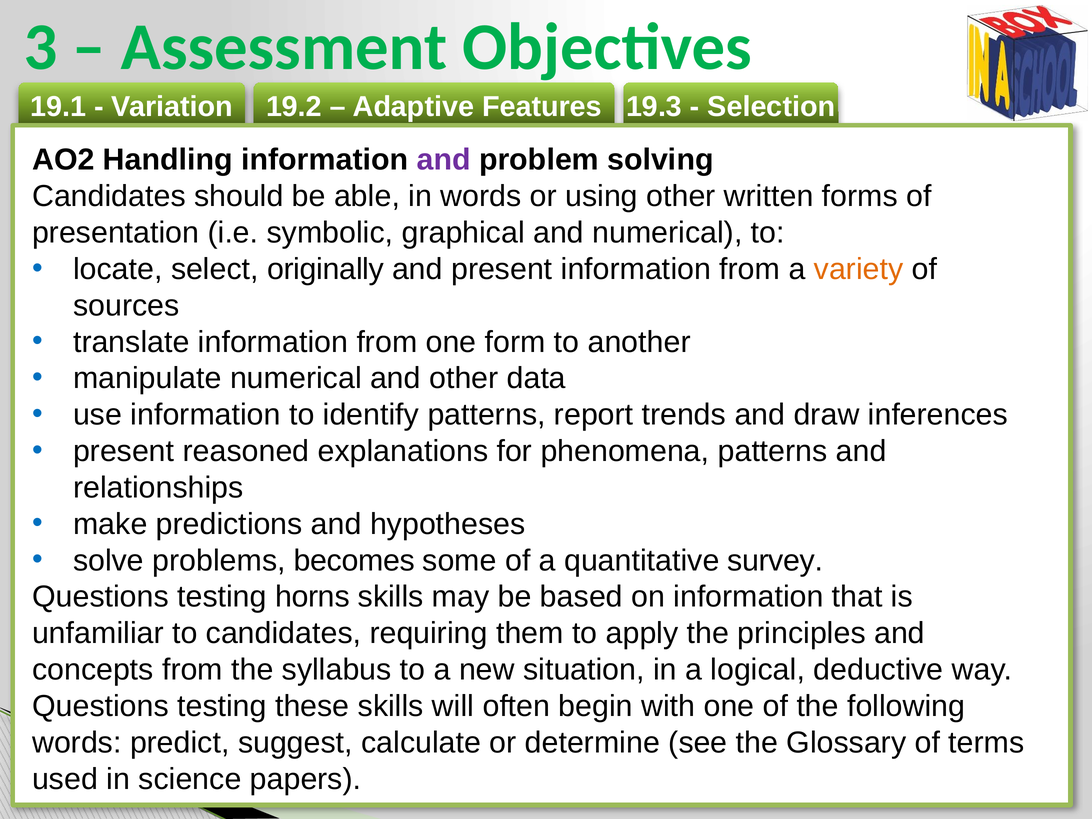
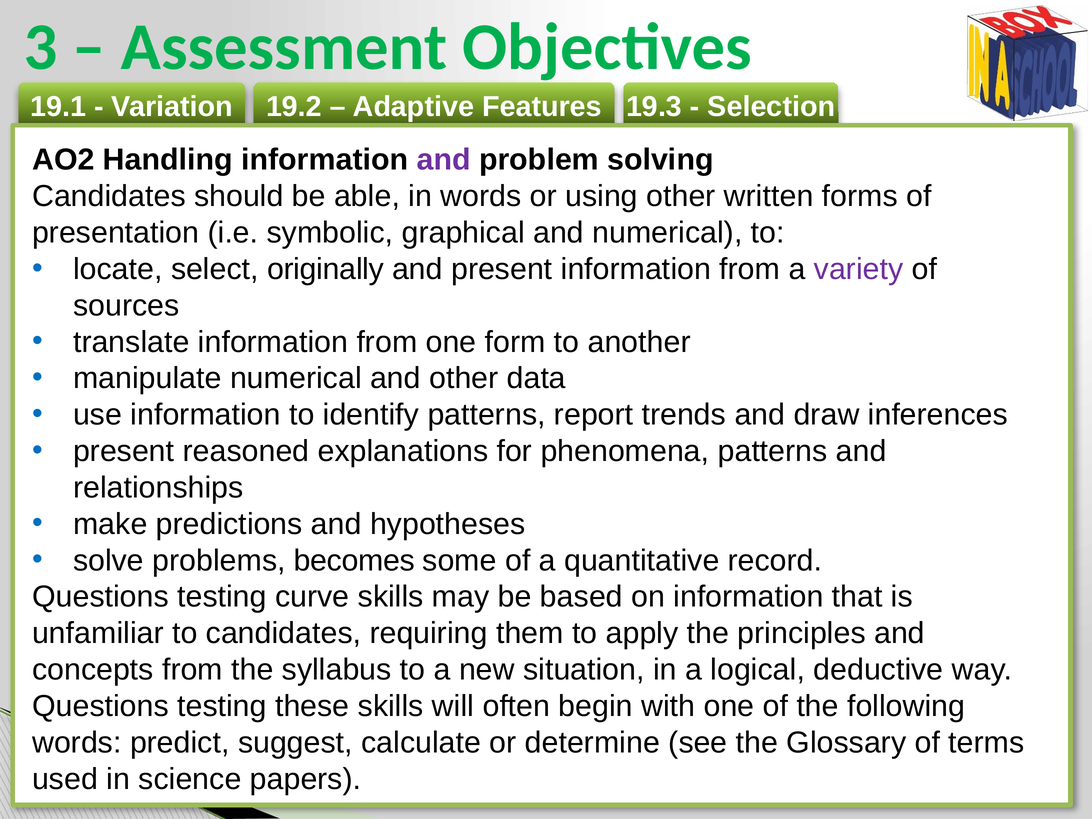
variety colour: orange -> purple (859, 269)
survey: survey -> record (775, 561)
horns: horns -> curve (312, 597)
